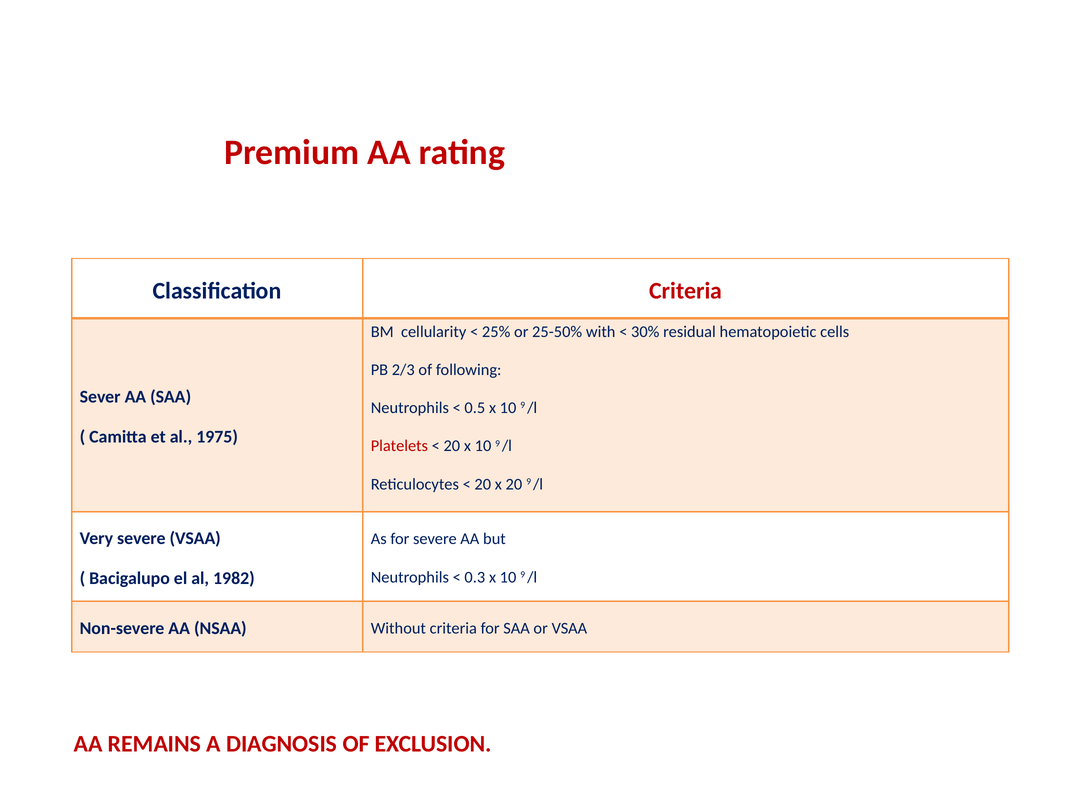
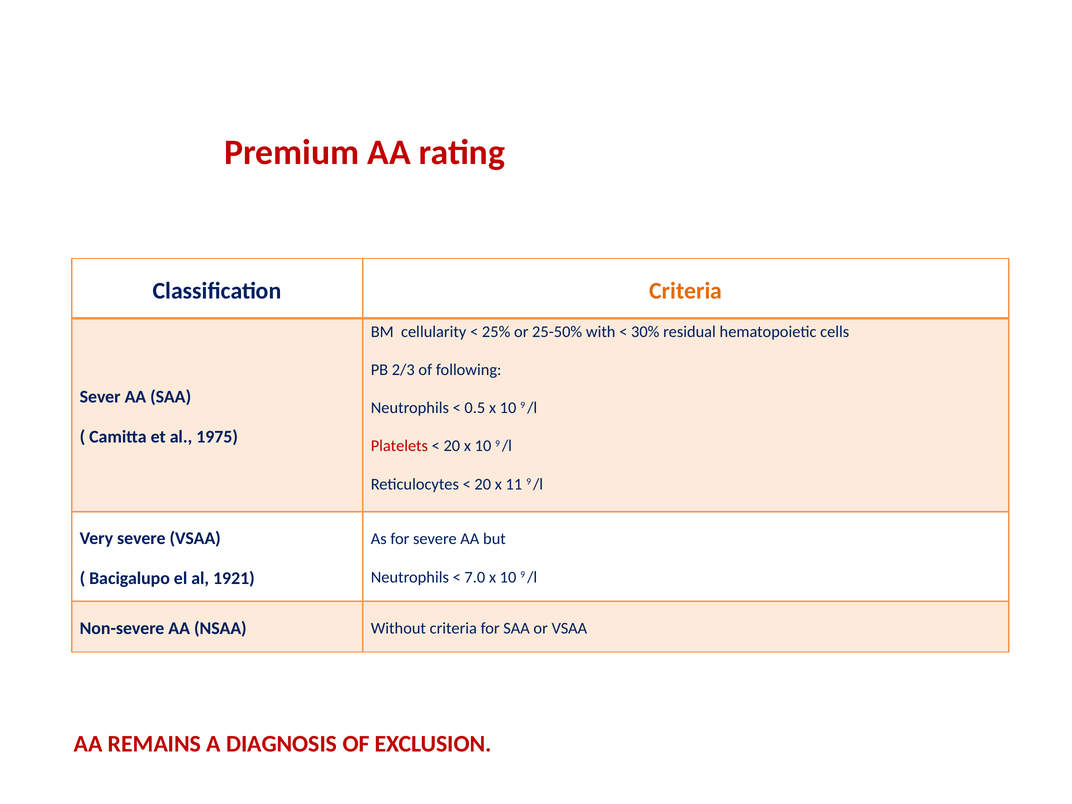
Criteria colour: red -> orange (686, 291)
x 20: 20 -> 11 (514, 484)
0.3: 0.3 -> 7.0 (475, 577)
1982: 1982 -> 1921 (234, 578)
